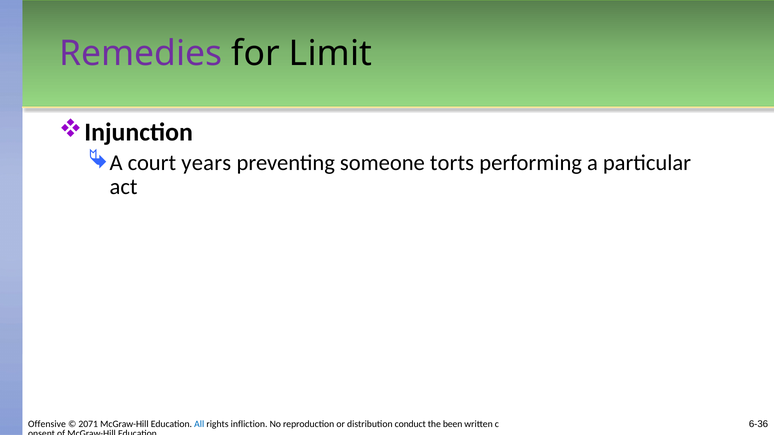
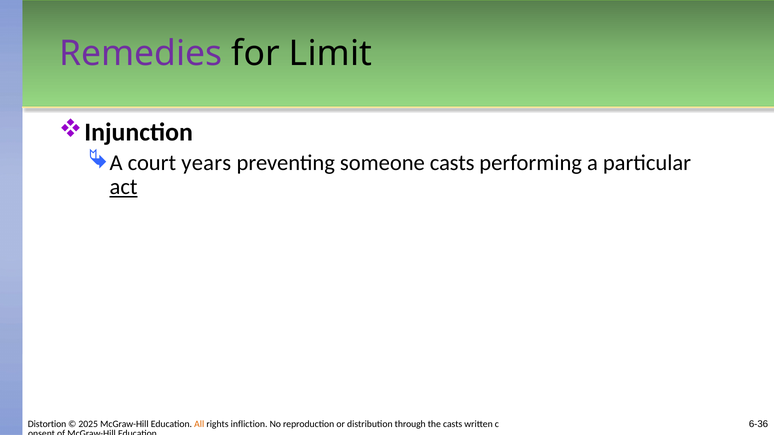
someone torts: torts -> casts (452, 163)
act underline: none -> present (124, 187)
Offensive: Offensive -> Distortion (47, 424)
2071: 2071 -> 2025 (88, 424)
All colour: blue -> orange (199, 424)
conduct: conduct -> through (410, 424)
the been: been -> casts (453, 424)
